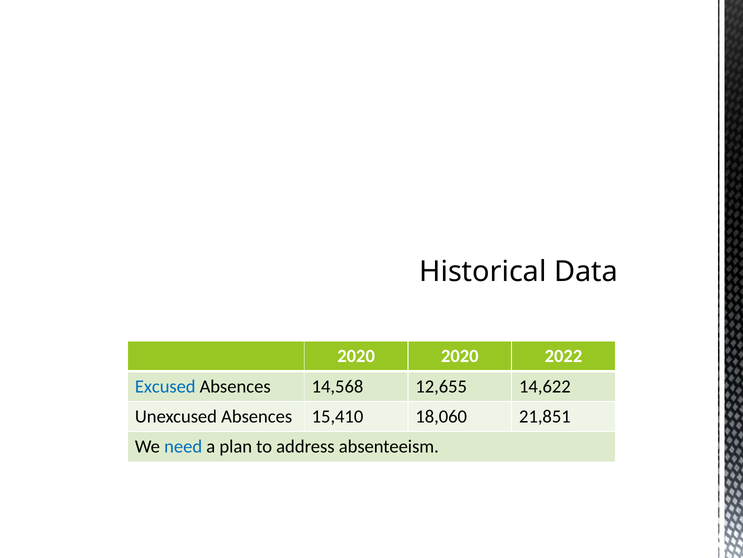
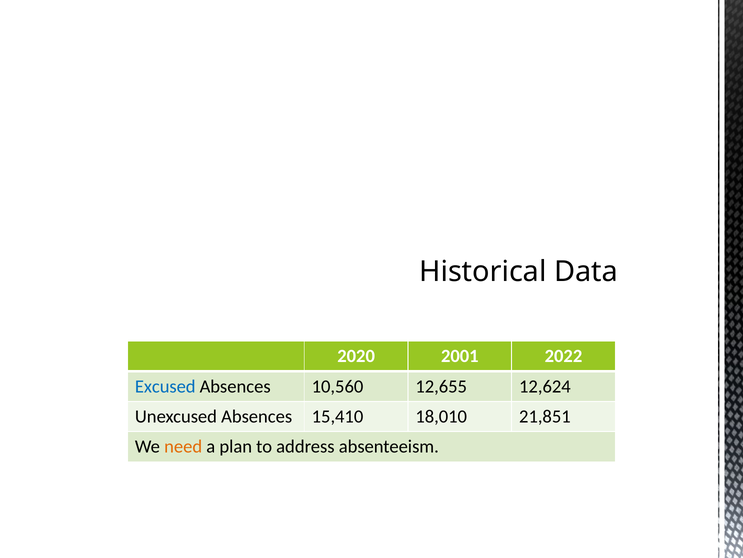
2020 2020: 2020 -> 2001 (460, 356)
14,568: 14,568 -> 10,560 (338, 386)
14,622: 14,622 -> 12,624 (545, 386)
18,060: 18,060 -> 18,010 (441, 416)
need colour: blue -> orange (183, 446)
